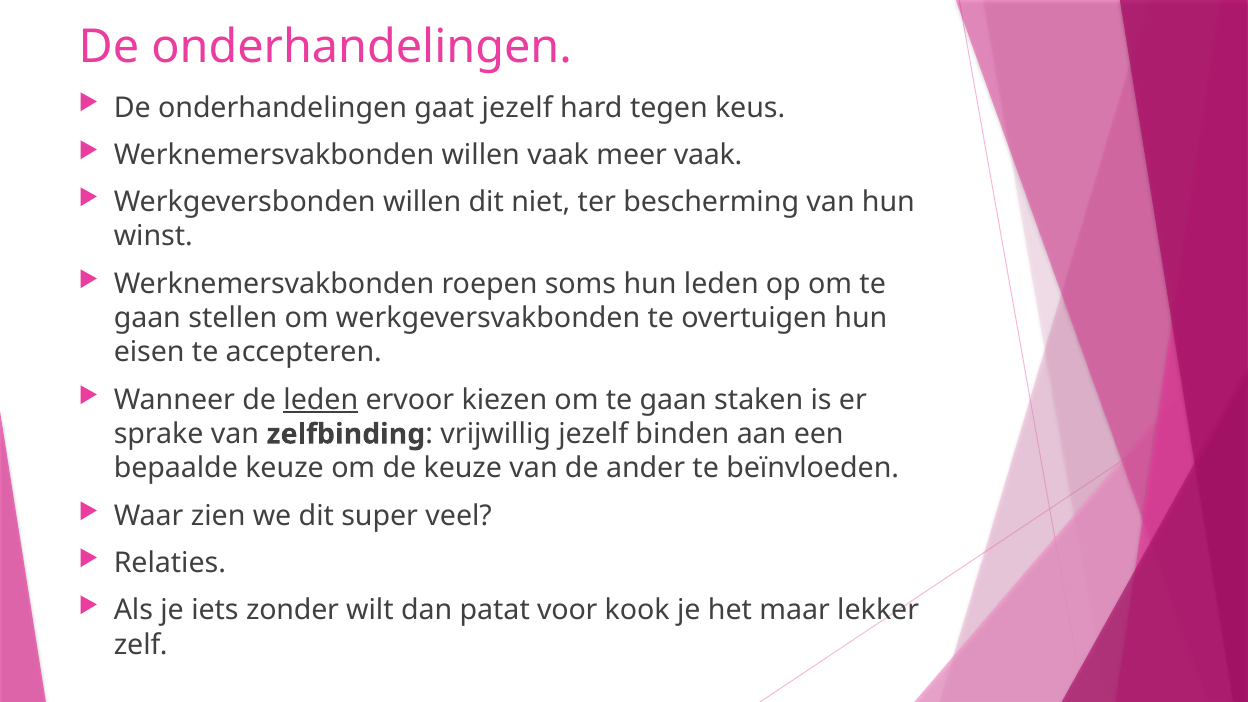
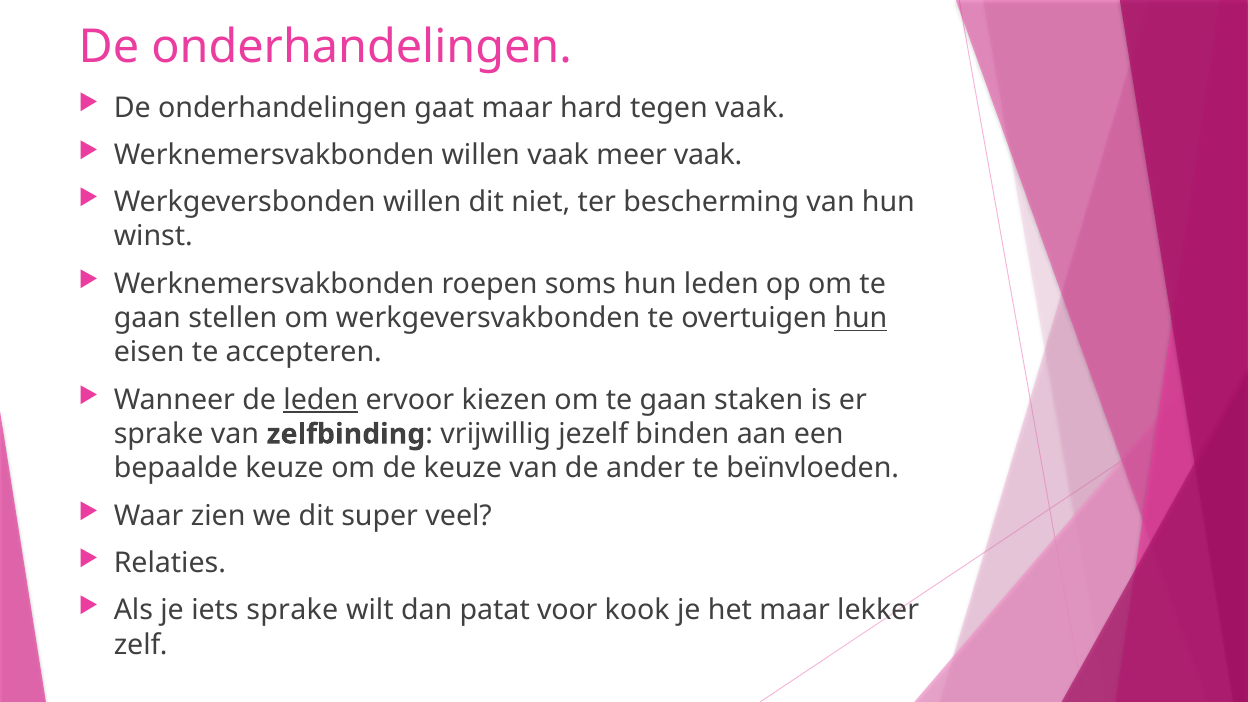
gaat jezelf: jezelf -> maar (517, 108)
tegen keus: keus -> vaak (750, 108)
hun underline: none -> present (861, 318)
iets zonder: zonder -> sprake (292, 610)
